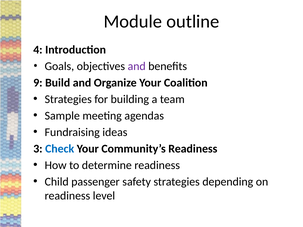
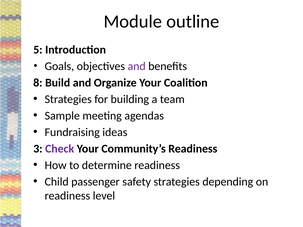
4: 4 -> 5 (38, 50)
9: 9 -> 8 (38, 83)
Check colour: blue -> purple (60, 149)
